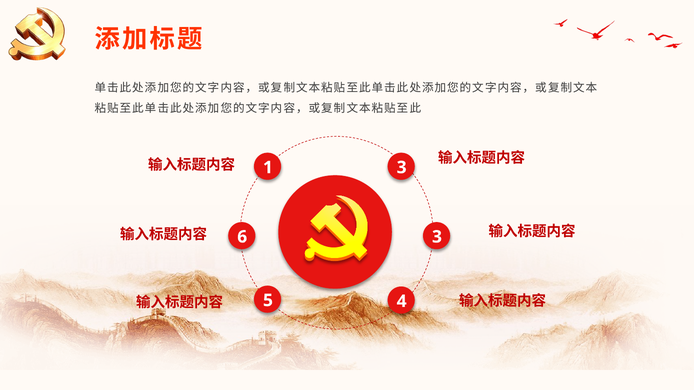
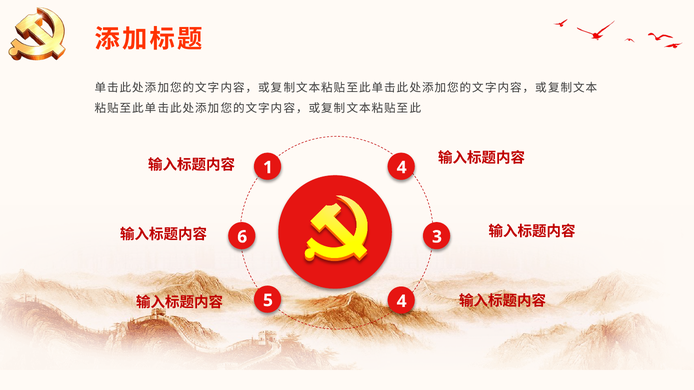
1 3: 3 -> 4 (402, 168)
